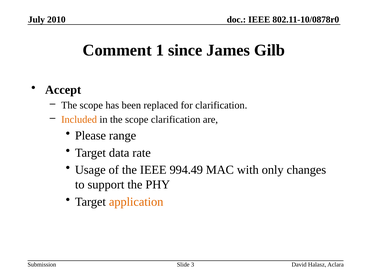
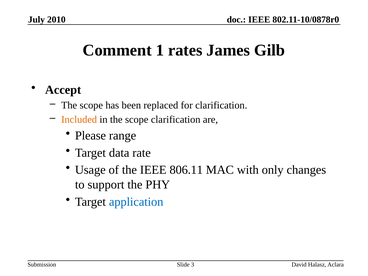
since: since -> rates (185, 50)
994.49: 994.49 -> 806.11 (186, 170)
application colour: orange -> blue (136, 202)
